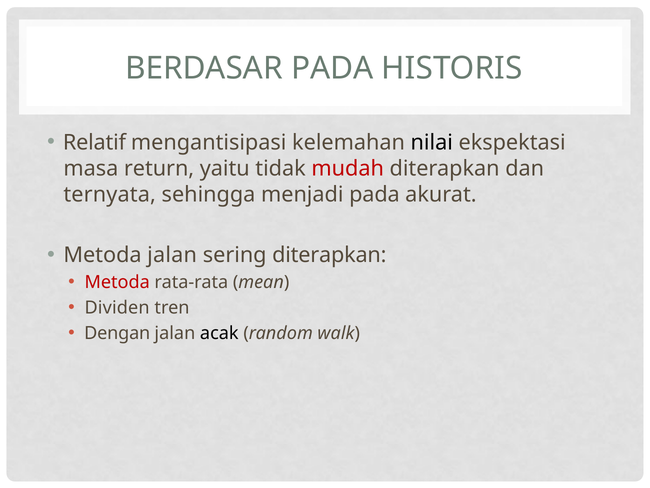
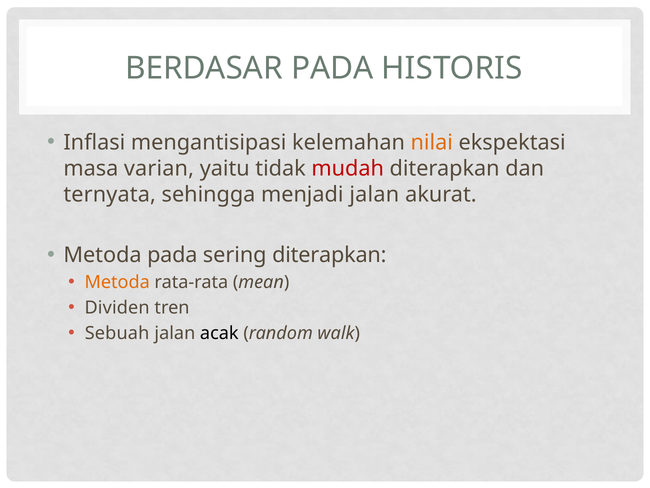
Relatif: Relatif -> Inflasi (94, 142)
nilai colour: black -> orange (432, 142)
return: return -> varian (159, 168)
menjadi pada: pada -> jalan (374, 194)
Metoda jalan: jalan -> pada (172, 255)
Metoda colour: red -> orange (117, 282)
Dengan: Dengan -> Sebuah (117, 333)
